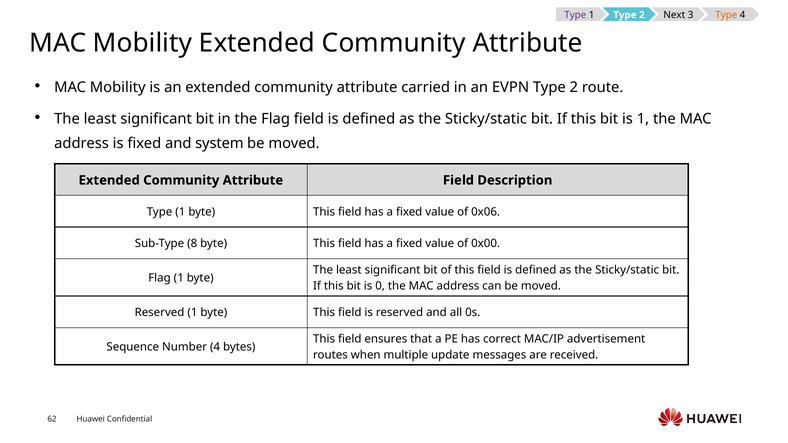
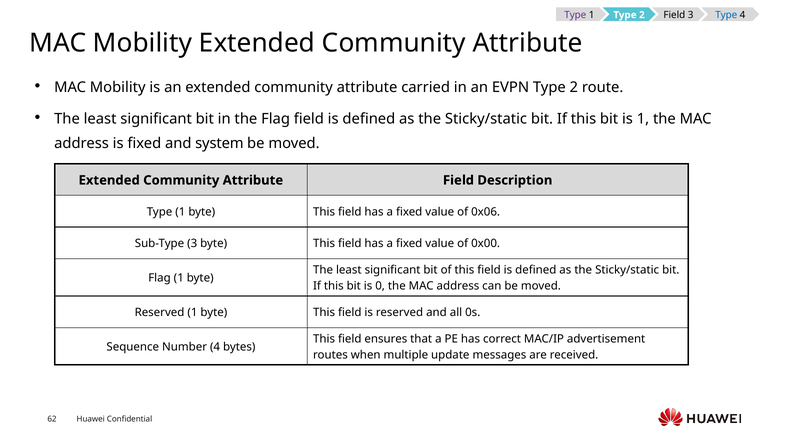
Next: Next -> Field (674, 15)
Type colour: orange -> blue (726, 15)
Sub-Type 8: 8 -> 3 (192, 244)
